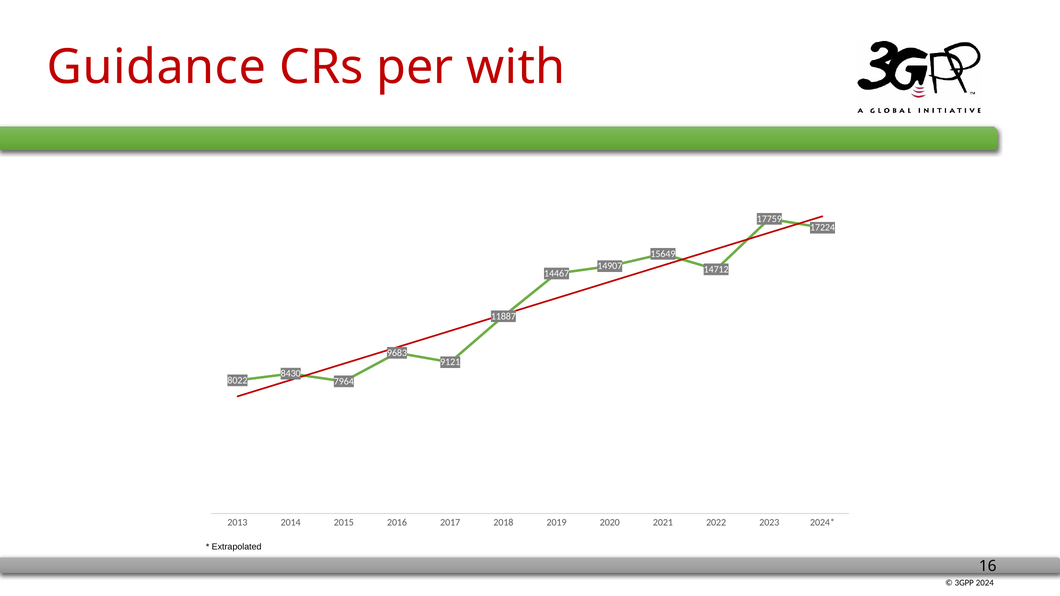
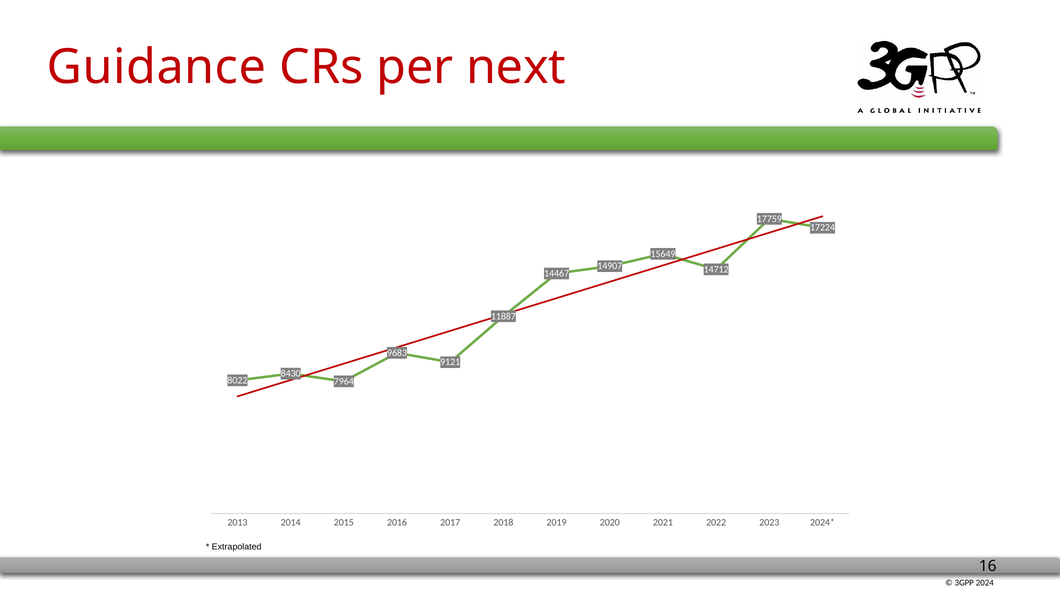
with: with -> next (516, 67)
